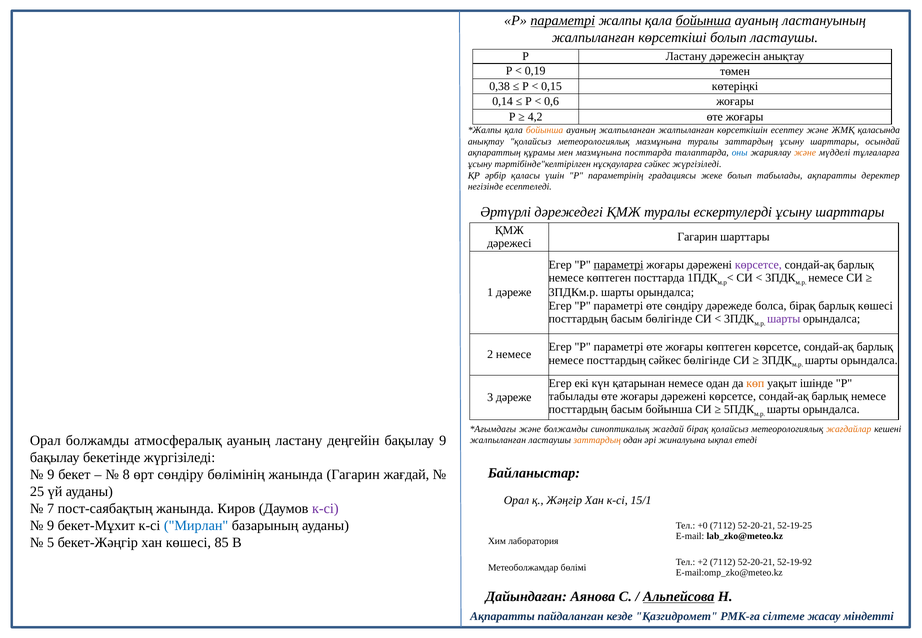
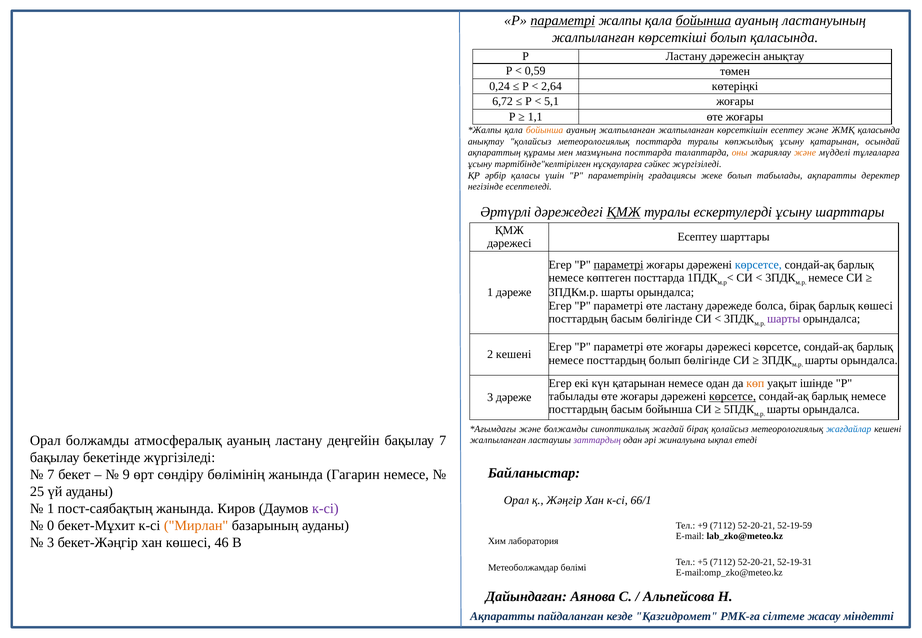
болып ластаушы: ластаушы -> қаласында (784, 38)
0,19: 0,19 -> 0,59 (535, 71)
0,38: 0,38 -> 0,24 (500, 86)
0,15: 0,15 -> 2,64 (552, 86)
0,14: 0,14 -> 6,72 (503, 101)
0,6: 0,6 -> 5,1 (552, 101)
4,2: 4,2 -> 1,1 (535, 117)
метеорологиялық мазмұнына: мазмұнына -> посттарда (659, 141)
туралы заттардың: заттардың -> көпжылдық (749, 141)
шарттары: шарттары -> қатарынан (835, 141)
оны colour: blue -> orange (740, 153)
ҚМЖ underline: none -> present (624, 212)
Гагарин: Гагарин -> Есептеу (697, 237)
көрсетсе colour: purple -> blue (758, 265)
өте сөндіру: сөндіру -> ластану (684, 306)
жоғары көптеген: көптеген -> дәрежесі (729, 347)
2 немесе: немесе -> кешені (514, 355)
посттардың сәйкес: сәйкес -> болып (665, 360)
көрсетсе underline: none -> present (733, 397)
жағдайлар colour: orange -> blue (849, 429)
бақылау 9: 9 -> 7 (443, 441)
заттардың colour: orange -> purple (597, 441)
9: 9 -> 7 (51, 475)
8: 8 -> 9 (126, 475)
Гагарин жағдай: жағдай -> немесе (406, 475)
15/1: 15/1 -> 66/1 (641, 501)
7: 7 -> 1 (51, 509)
9: 9 -> 0 (51, 526)
Мирлан colour: blue -> orange (196, 526)
+0: +0 -> +9 (703, 526)
52-19-25: 52-19-25 -> 52-19-59 (795, 526)
5: 5 -> 3 (51, 543)
85: 85 -> 46 (222, 543)
+2: +2 -> +5 (703, 563)
52-19-92: 52-19-92 -> 52-19-31 (794, 563)
Альпейсова underline: present -> none (679, 597)
